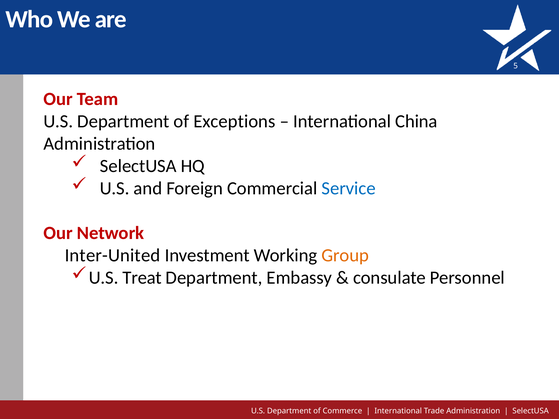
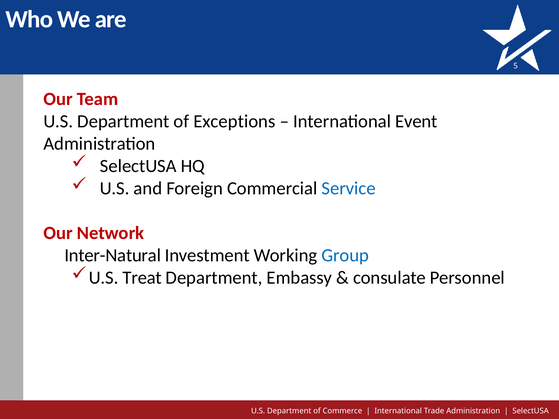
China: China -> Event (416, 121)
Inter-United: Inter-United -> Inter-Natural (113, 256)
Group colour: orange -> blue (345, 256)
